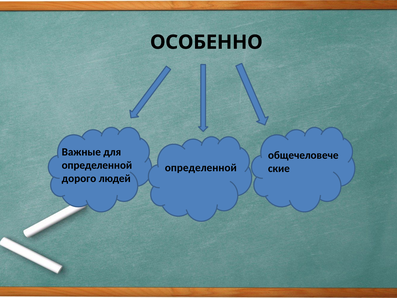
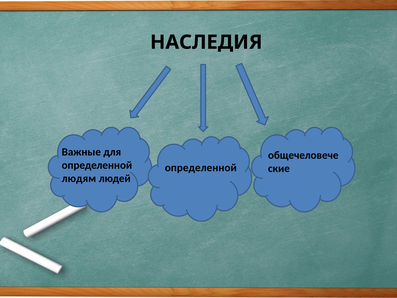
ОСОБЕННО: ОСОБЕННО -> НАСЛЕДИЯ (206, 42)
дорого: дорого -> людям (79, 178)
